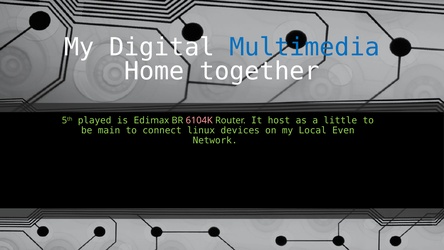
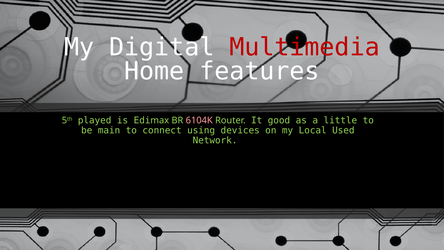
Multimedia colour: blue -> red (305, 47)
together: together -> features (260, 71)
host: host -> good (279, 120)
linux: linux -> using (201, 130)
Even: Even -> Used (343, 130)
